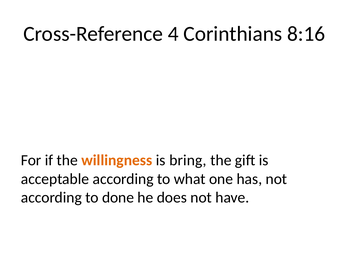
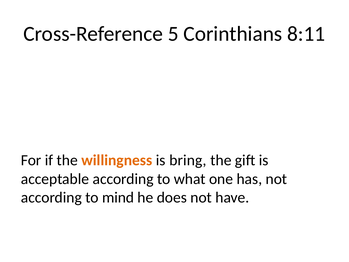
4: 4 -> 5 (173, 34)
8:16: 8:16 -> 8:11 (306, 34)
done: done -> mind (118, 197)
